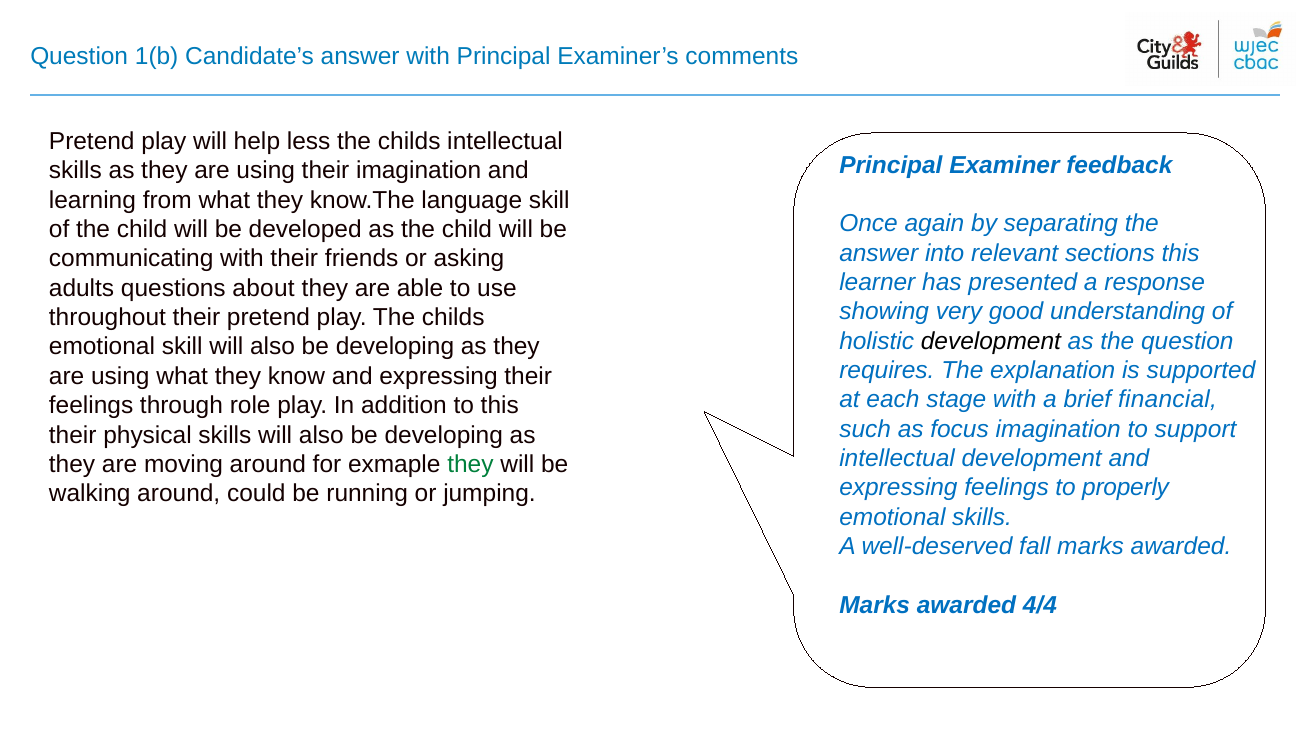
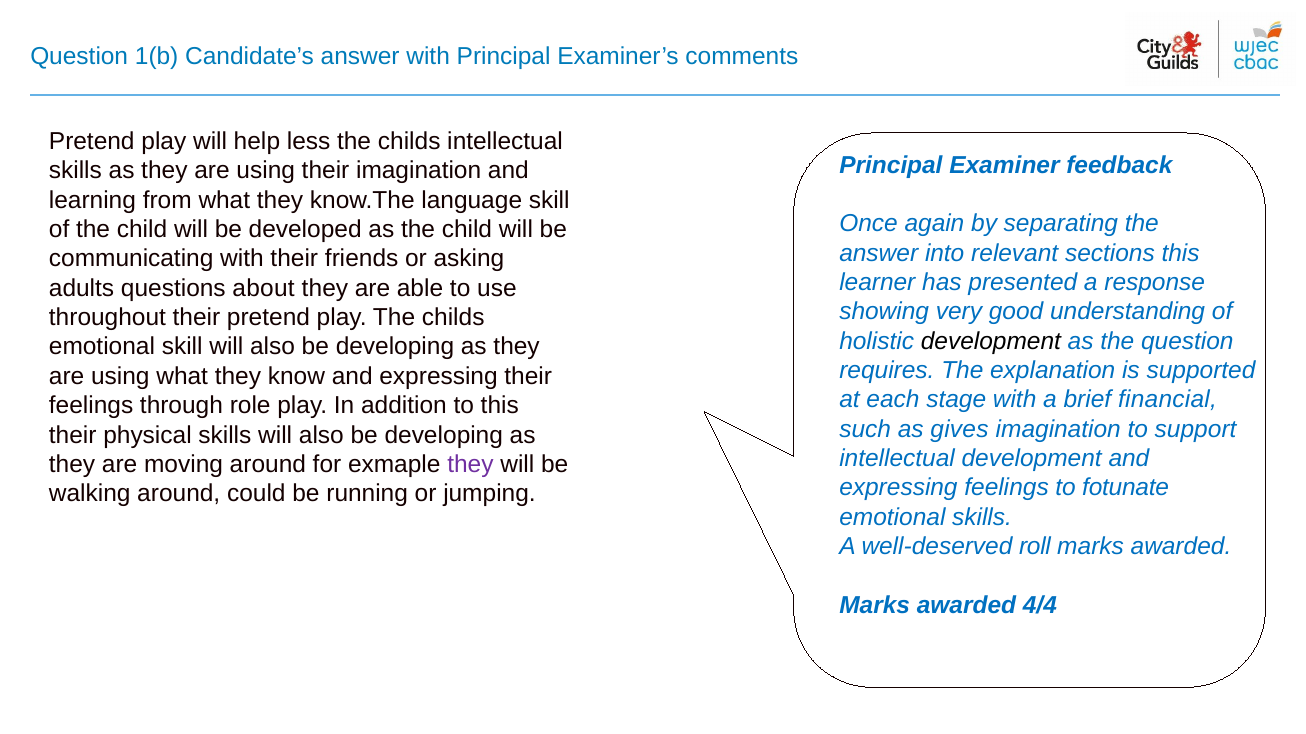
focus: focus -> gives (959, 430)
they colour: green -> purple (470, 465)
properly: properly -> fotunate (1126, 488)
fall: fall -> roll (1035, 547)
